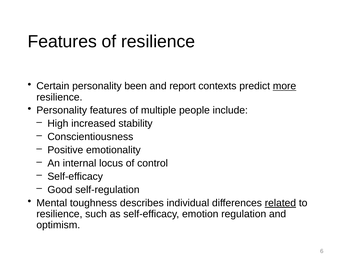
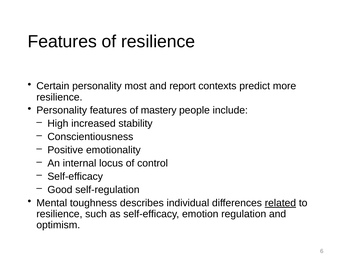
been: been -> most (136, 86)
more underline: present -> none (285, 86)
multiple: multiple -> mastery (159, 110)
